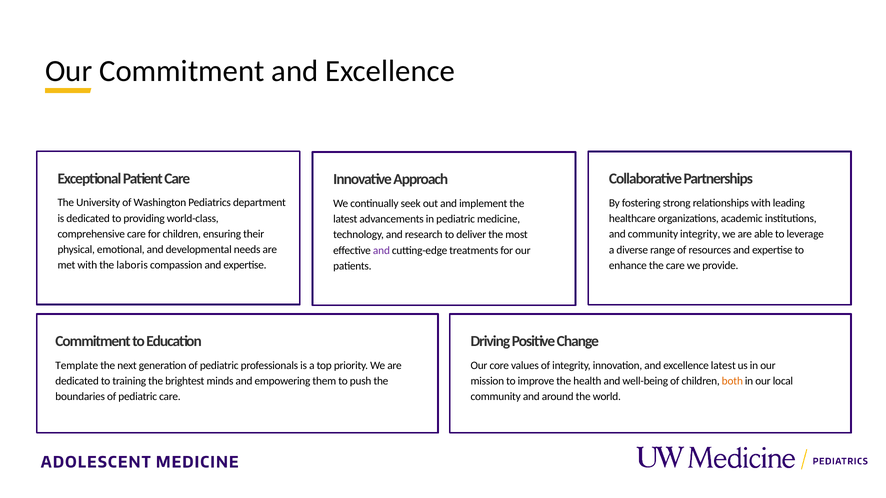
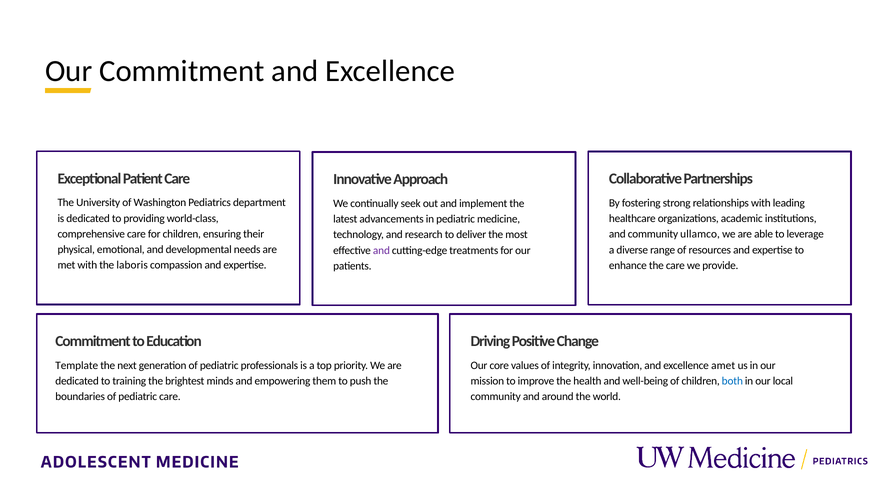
community integrity: integrity -> ullamco (700, 234)
excellence latest: latest -> amet (723, 366)
both colour: orange -> blue (732, 381)
